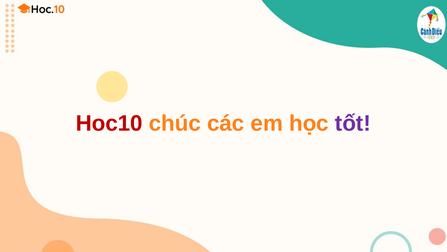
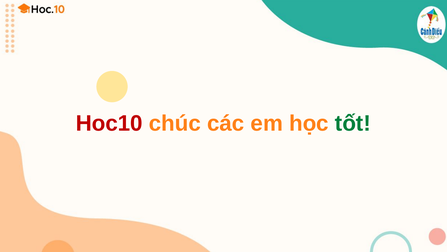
tốt colour: purple -> green (353, 123)
